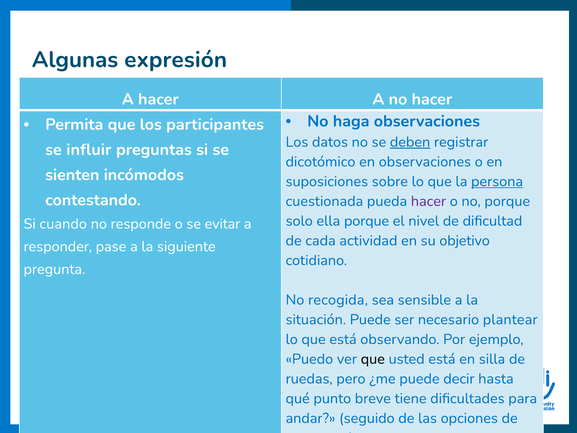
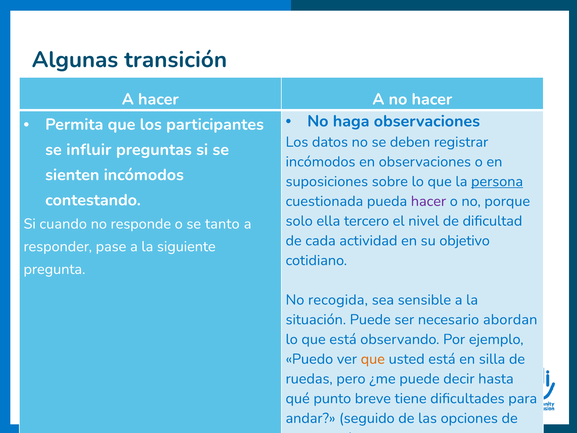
expresión: expresión -> transición (176, 60)
deben underline: present -> none (410, 142)
dicotómico: dicotómico -> incómodos (320, 162)
ella porque: porque -> tercero (367, 221)
evitar: evitar -> tanto (222, 224)
plantear: plantear -> abordan (510, 319)
que colour: black -> orange (373, 359)
